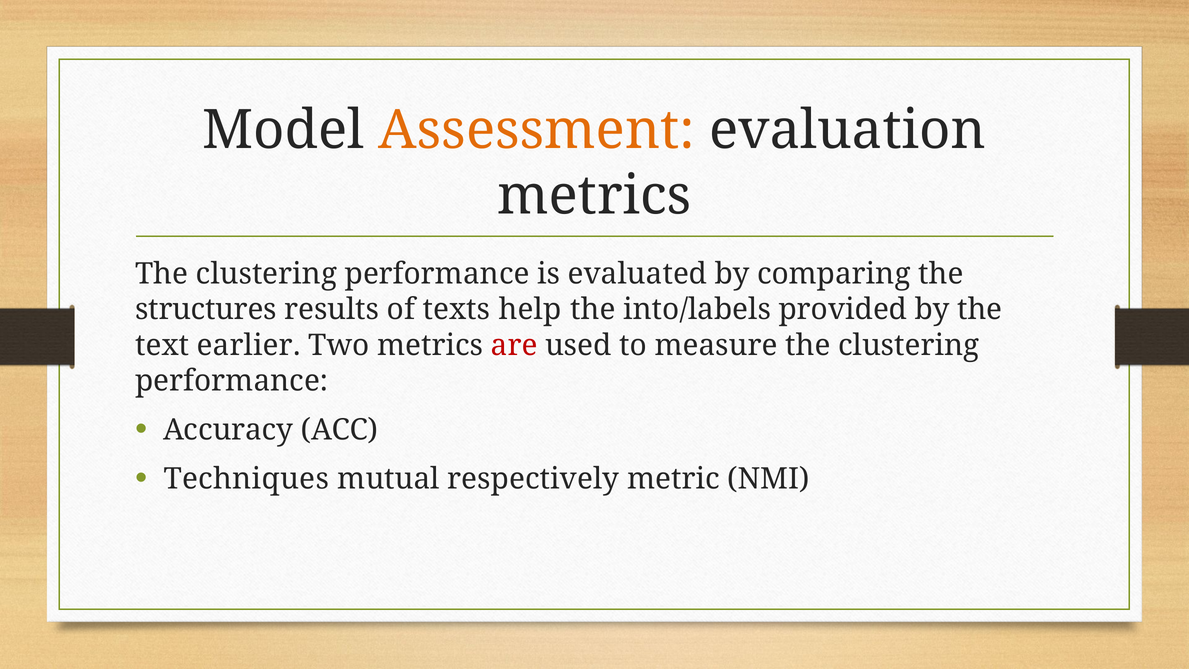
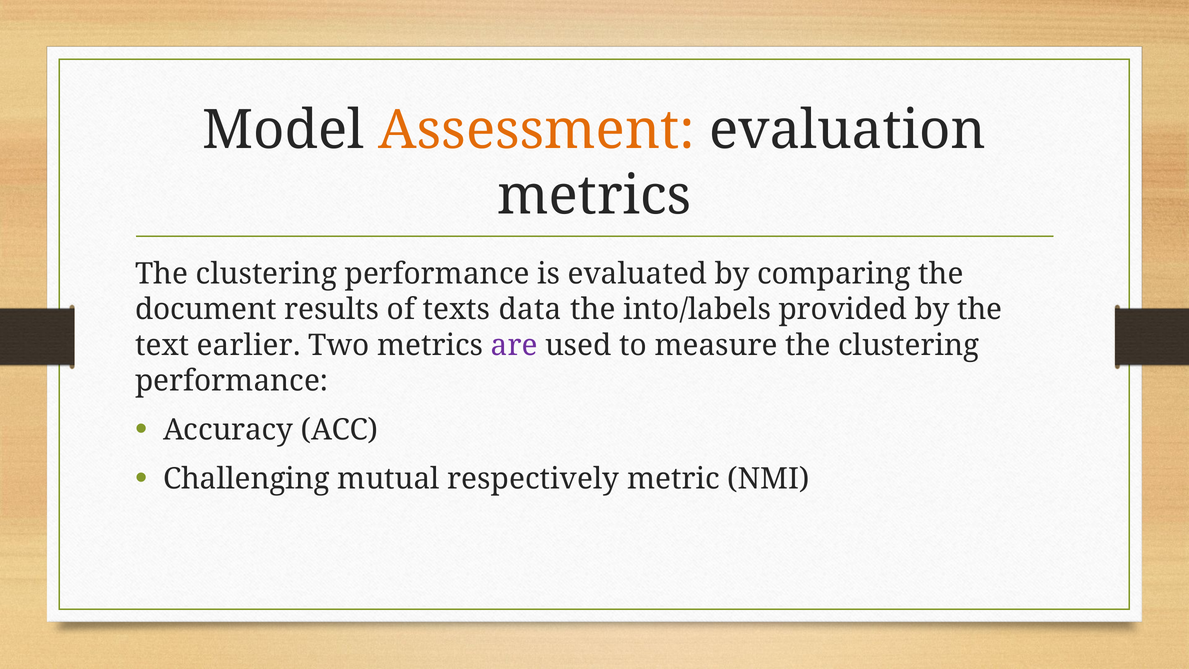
structures: structures -> document (206, 309)
help: help -> data (530, 309)
are colour: red -> purple (514, 345)
Techniques: Techniques -> Challenging (247, 479)
